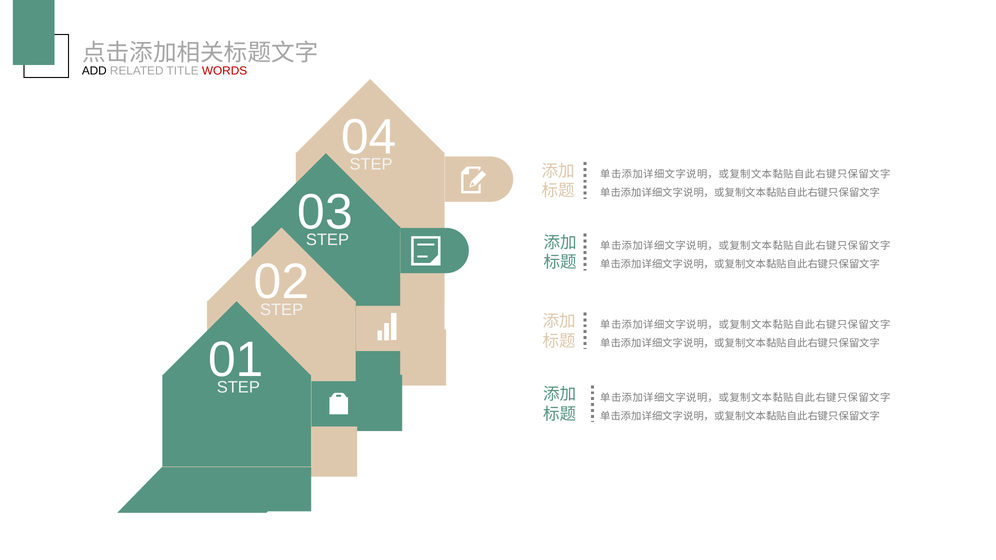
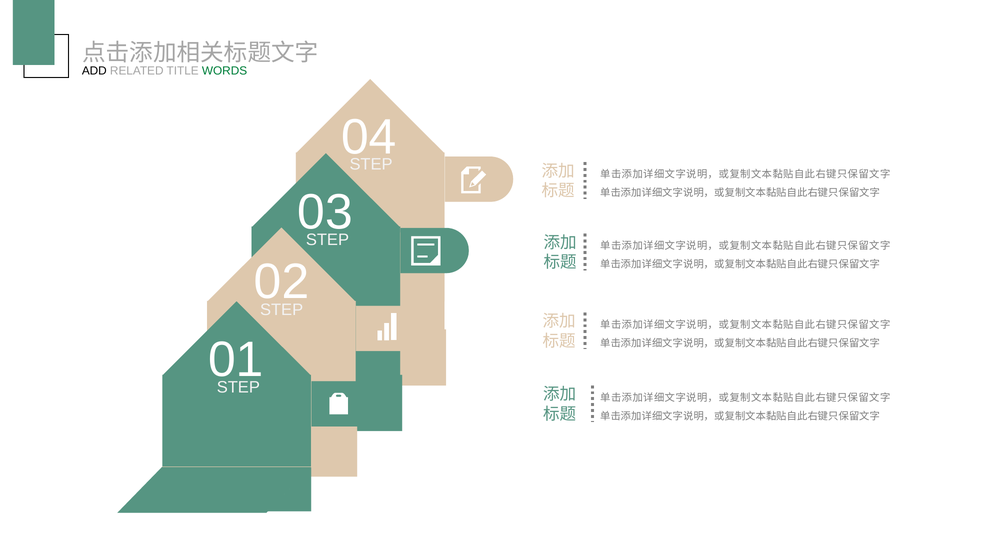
WORDS colour: red -> green (225, 71)
